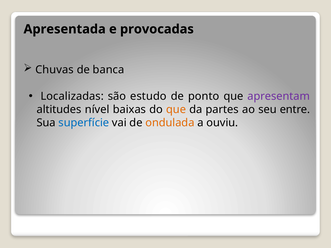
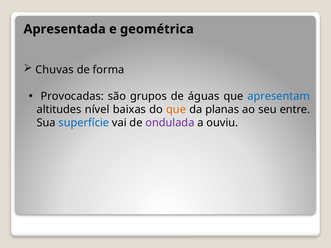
provocadas: provocadas -> geométrica (157, 29)
banca: banca -> forma (108, 70)
Localizadas: Localizadas -> Provocadas (72, 96)
estudo: estudo -> grupos (148, 96)
ponto: ponto -> águas (204, 96)
apresentam colour: purple -> blue (279, 96)
partes: partes -> planas (222, 110)
ondulada colour: orange -> purple (170, 123)
